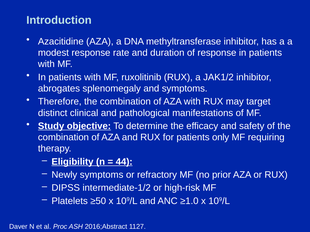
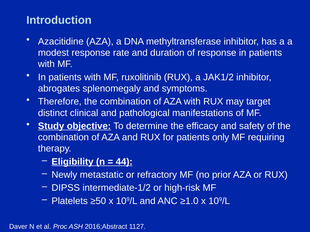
Newly symptoms: symptoms -> metastatic (102, 175)
